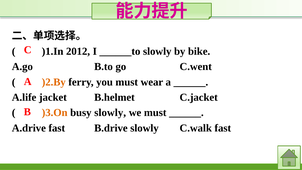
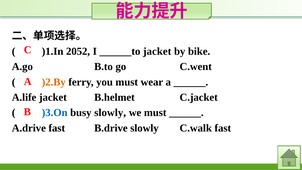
2012: 2012 -> 2052 (78, 51)
______to slowly: slowly -> jacket (157, 51)
)3.On colour: orange -> blue (55, 113)
